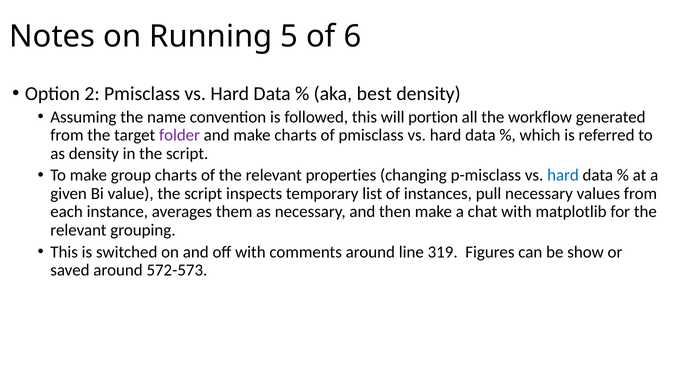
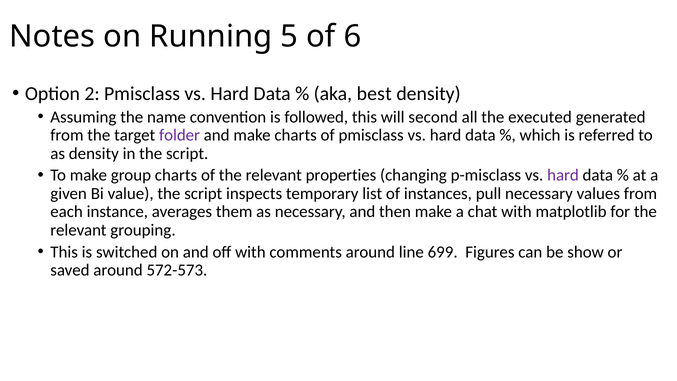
portion: portion -> second (433, 117)
workflow: workflow -> executed (540, 117)
hard colour: blue -> purple (563, 175)
319: 319 -> 699 (443, 252)
